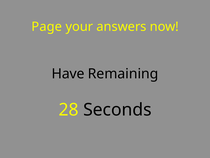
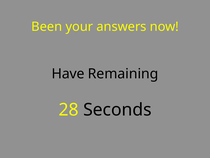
Page: Page -> Been (47, 27)
